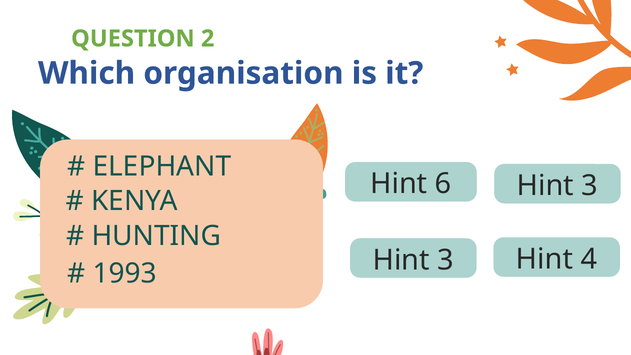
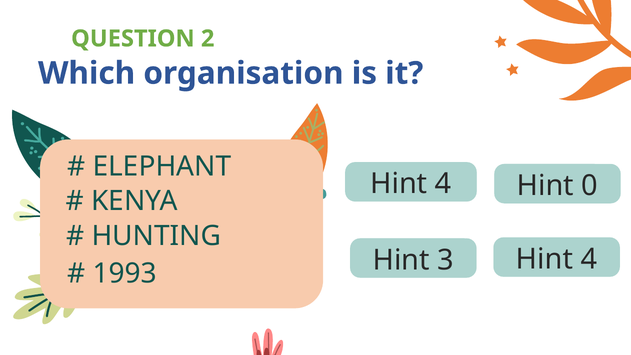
6: 6 -> 4 (443, 184)
3: 3 -> 0 (590, 186)
